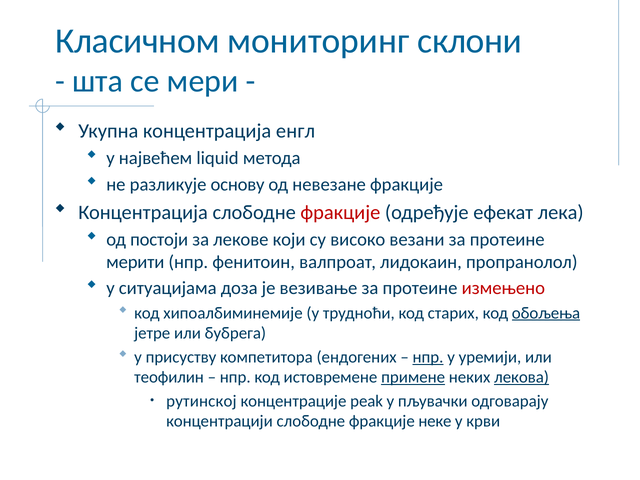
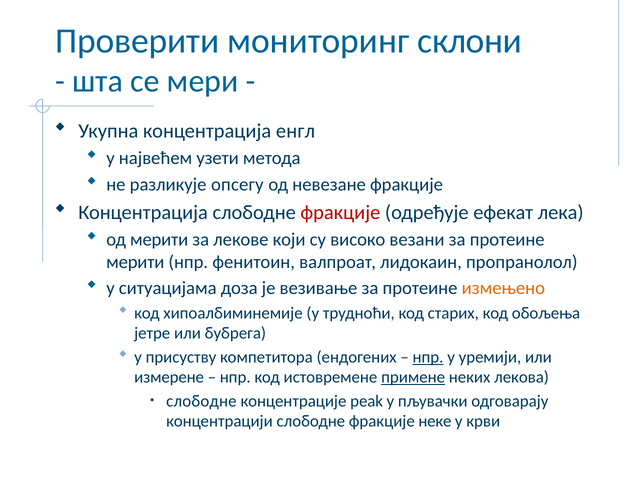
Класичном: Класичном -> Проверити (137, 41)
liquid: liquid -> узети (218, 158)
основу: основу -> опсегу (237, 184)
од постоји: постоји -> мерити (159, 240)
измењено colour: red -> orange (503, 288)
обољења underline: present -> none (546, 313)
теофилин: теофилин -> измерене (169, 377)
лекова underline: present -> none (522, 377)
рутинској: рутинској -> слободне (201, 401)
